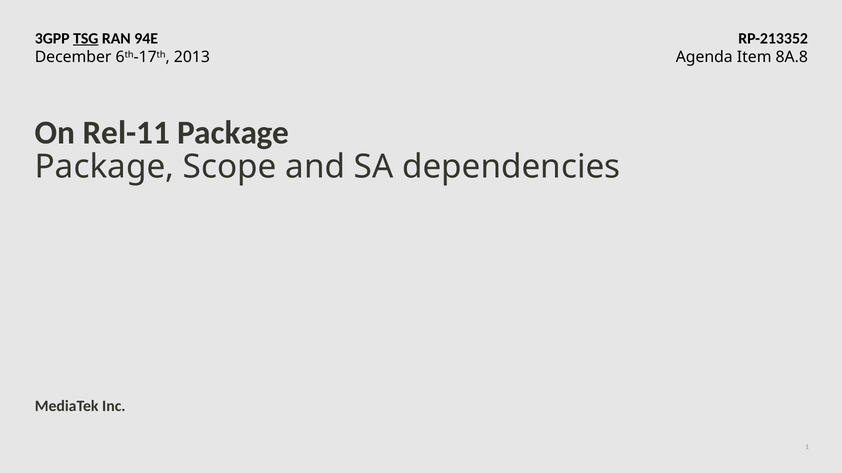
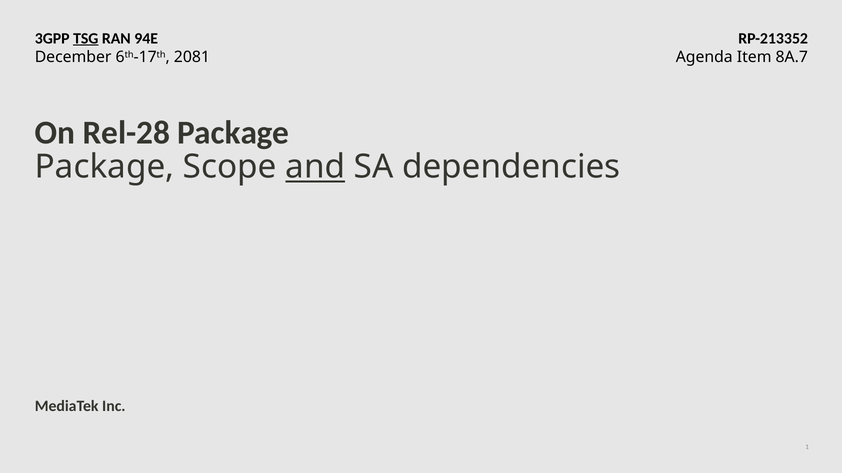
2013: 2013 -> 2081 (192, 57)
8A.8: 8A.8 -> 8A.7 (792, 57)
Rel-11: Rel-11 -> Rel-28 (126, 133)
and underline: none -> present (315, 167)
